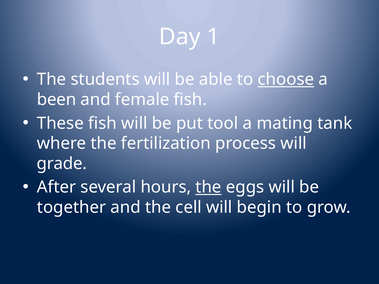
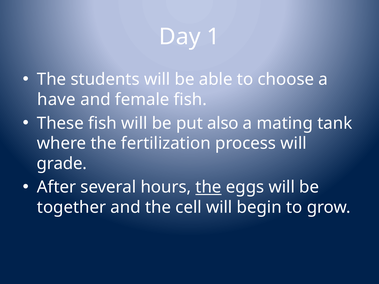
choose underline: present -> none (286, 80)
been: been -> have (56, 100)
tool: tool -> also (223, 123)
